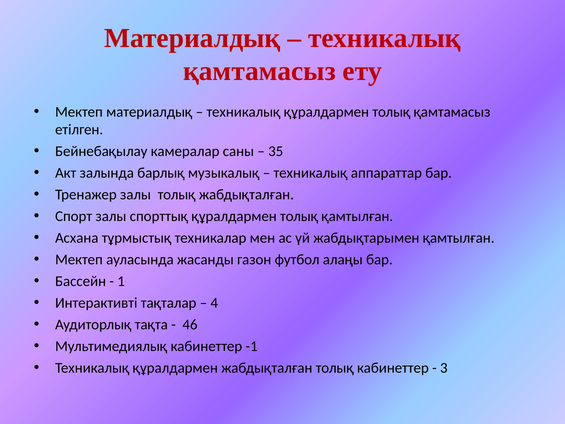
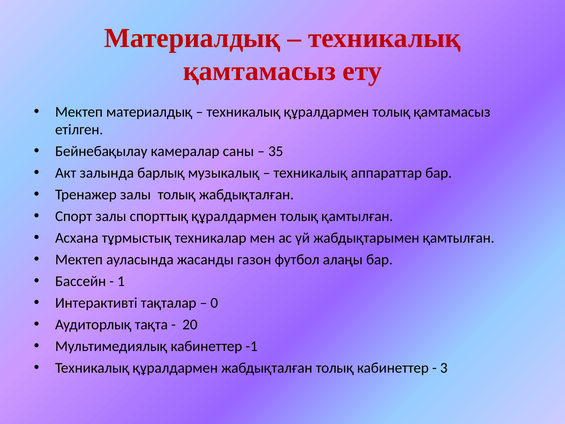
4: 4 -> 0 (214, 303)
46: 46 -> 20 (190, 324)
